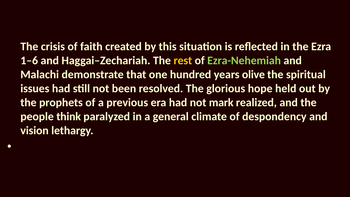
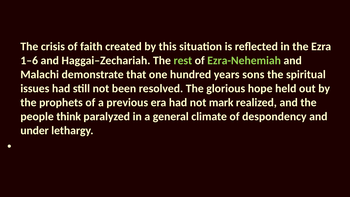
rest colour: yellow -> light green (183, 61)
olive: olive -> sons (253, 75)
vision: vision -> under (35, 131)
